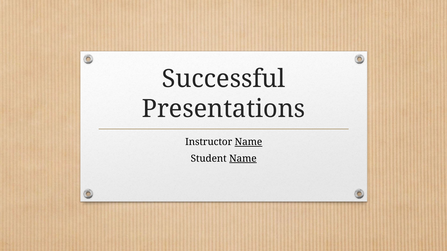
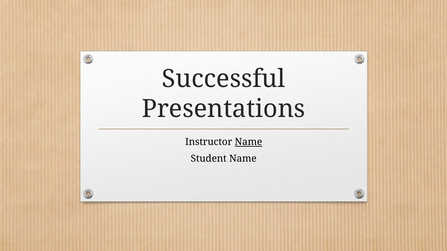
Name underline: present -> none (243, 159)
